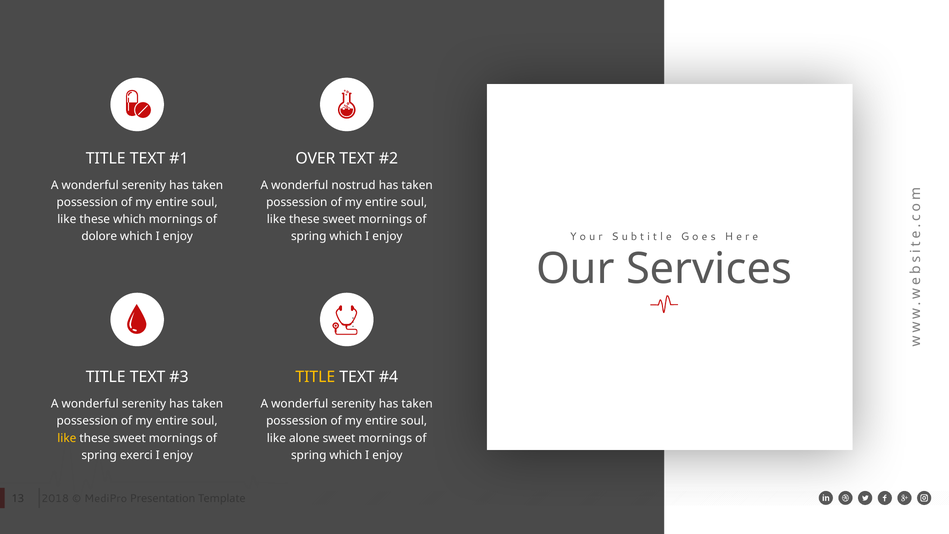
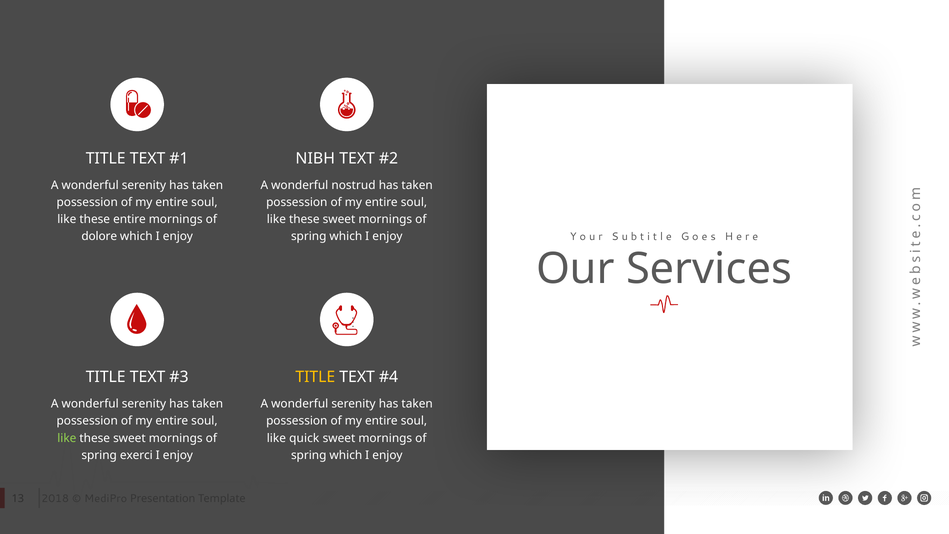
OVER: OVER -> NIBH (315, 158)
these which: which -> entire (129, 219)
like colour: yellow -> light green (67, 438)
alone: alone -> quick (304, 438)
